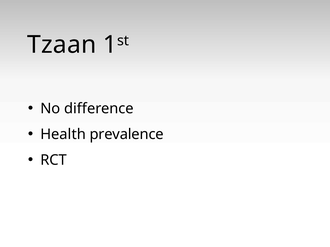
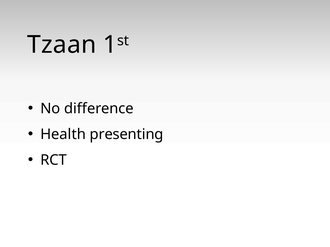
prevalence: prevalence -> presenting (127, 135)
